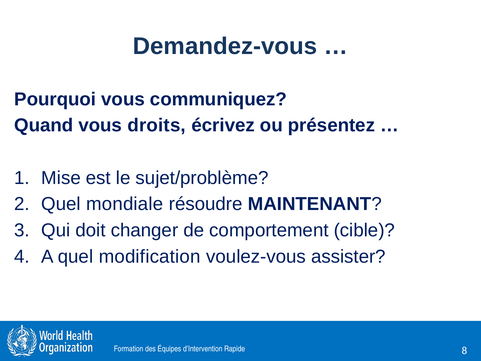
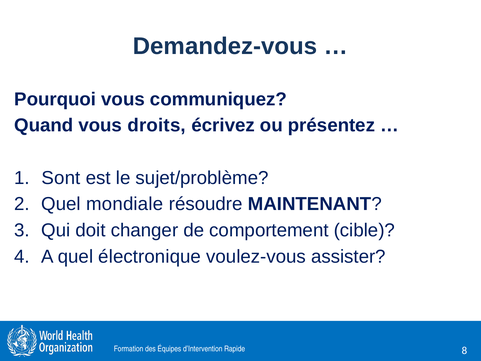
Mise: Mise -> Sont (61, 178)
modification: modification -> électronique (150, 256)
